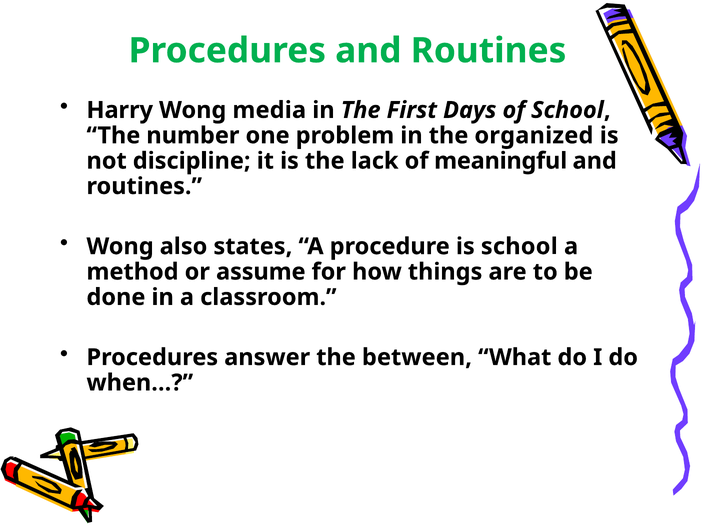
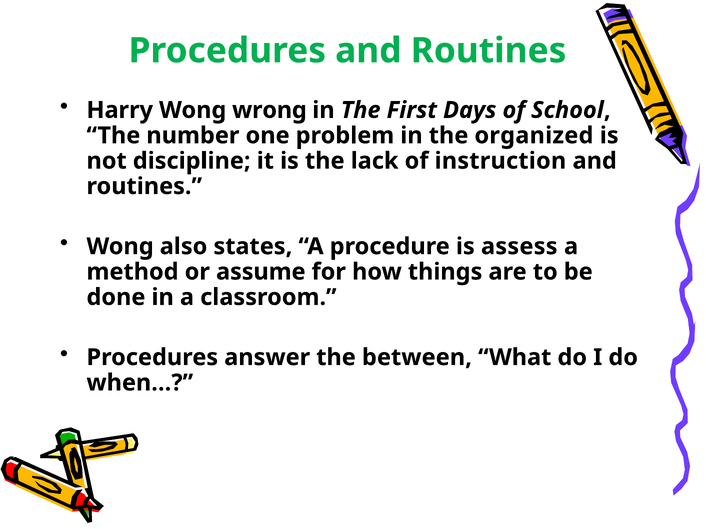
media: media -> wrong (269, 110)
meaningful: meaningful -> instruction (500, 161)
is school: school -> assess (519, 247)
